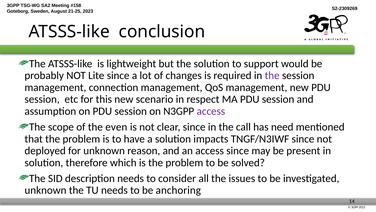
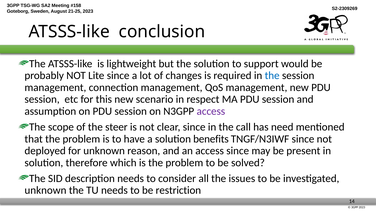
the colour: purple -> blue (272, 75)
even: even -> steer (116, 127)
impacts: impacts -> benefits (211, 139)
anchoring: anchoring -> restriction (178, 190)
